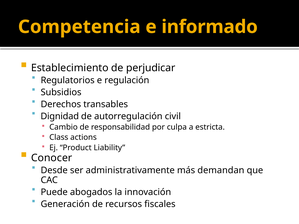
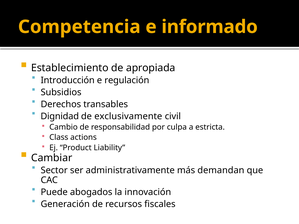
perjudicar: perjudicar -> apropiada (151, 68)
Regulatorios: Regulatorios -> Introducción (68, 80)
autorregulación: autorregulación -> exclusivamente (128, 116)
Conocer: Conocer -> Cambiar (52, 158)
Desde: Desde -> Sector (54, 170)
